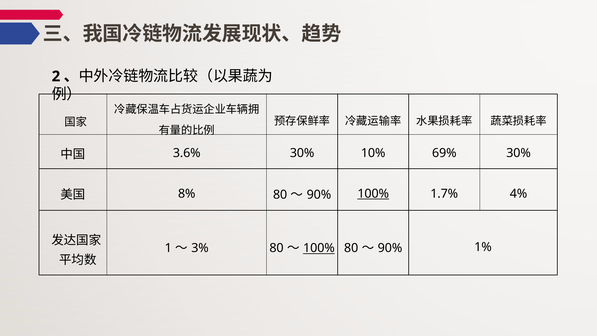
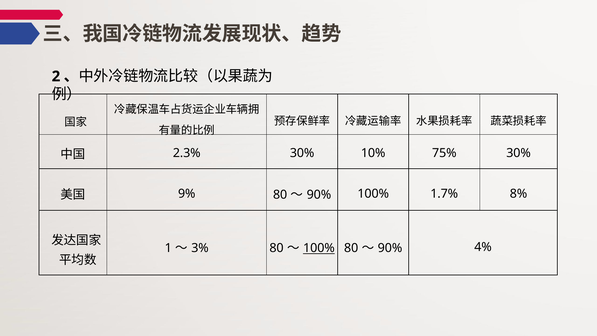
3.6%: 3.6% -> 2.3% (187, 153)
69%: 69% -> 75% (444, 153)
8%: 8% -> 9% (187, 193)
100% underline: present -> none (373, 193)
4%: 4% -> 8% (519, 193)
1%: 1% -> 4% (483, 247)
